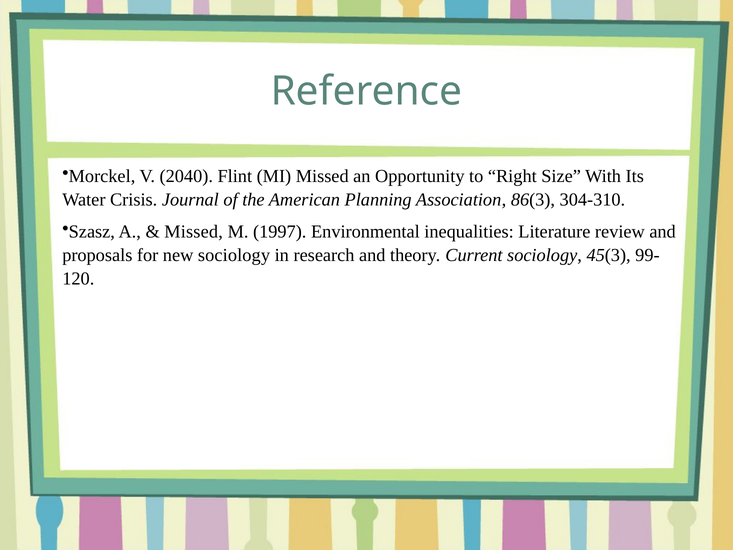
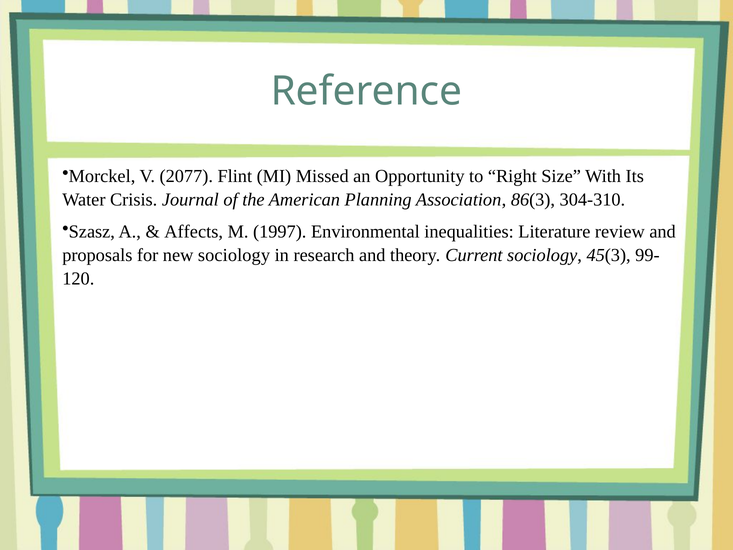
2040: 2040 -> 2077 (186, 176)
Missed: Missed -> Affects (194, 231)
